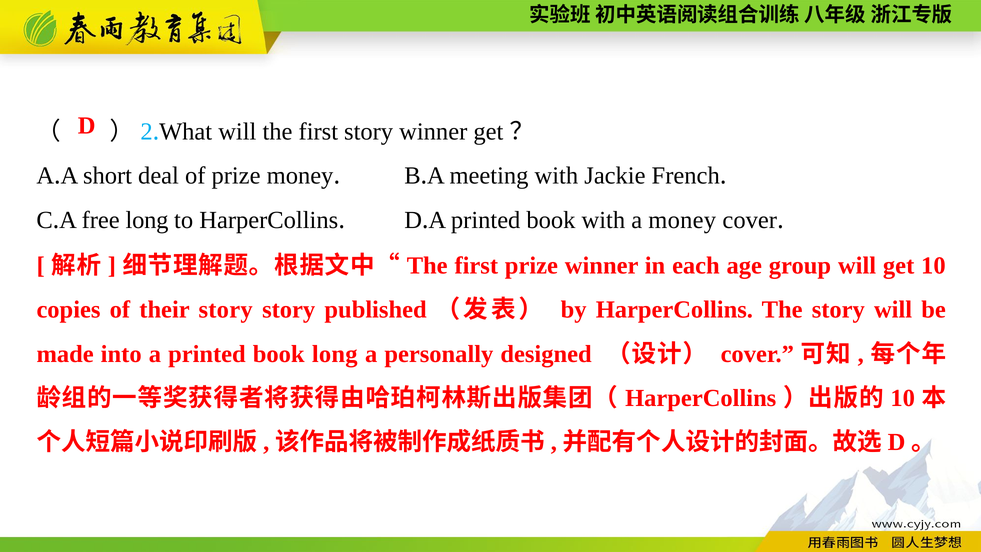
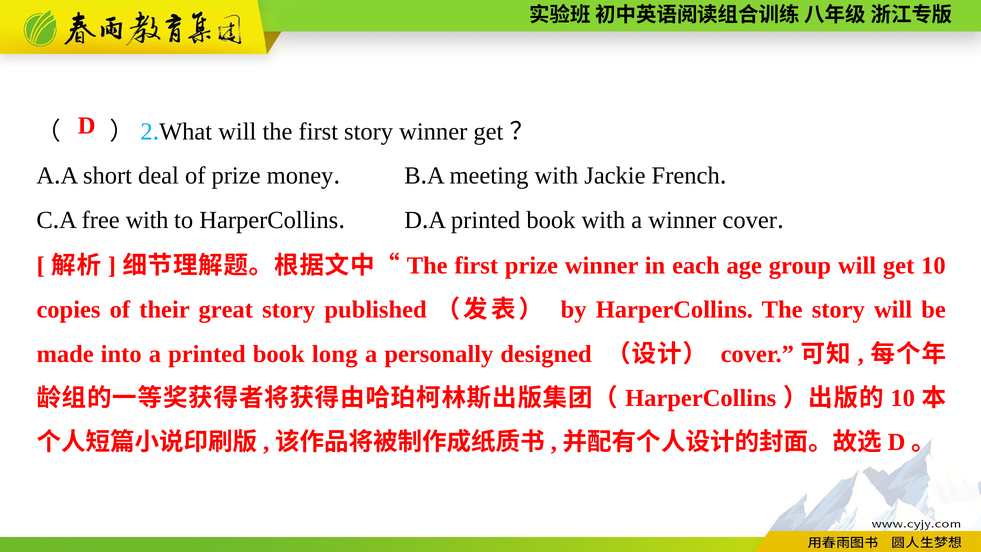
free long: long -> with (147, 220)
a money: money -> winner (682, 220)
their story: story -> great (226, 310)
